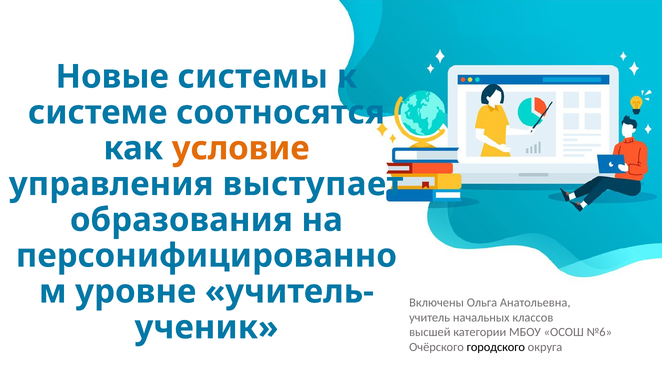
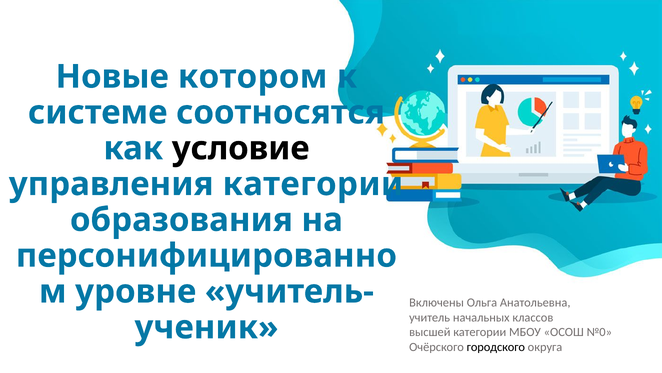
системы: системы -> котором (253, 77)
условие colour: orange -> black (241, 148)
управления выступает: выступает -> категории (313, 184)
№6: №6 -> №0 (599, 332)
